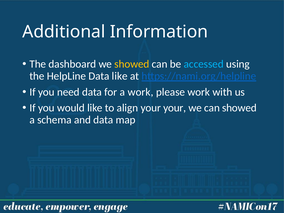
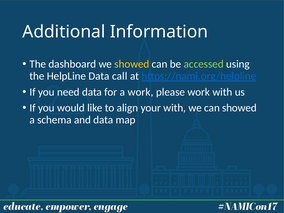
accessed colour: light blue -> light green (204, 64)
Data like: like -> call (120, 76)
your your: your -> with (175, 108)
